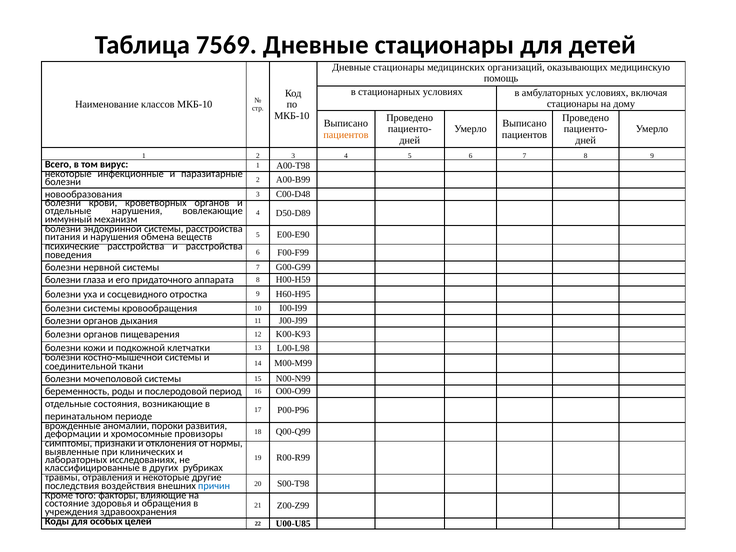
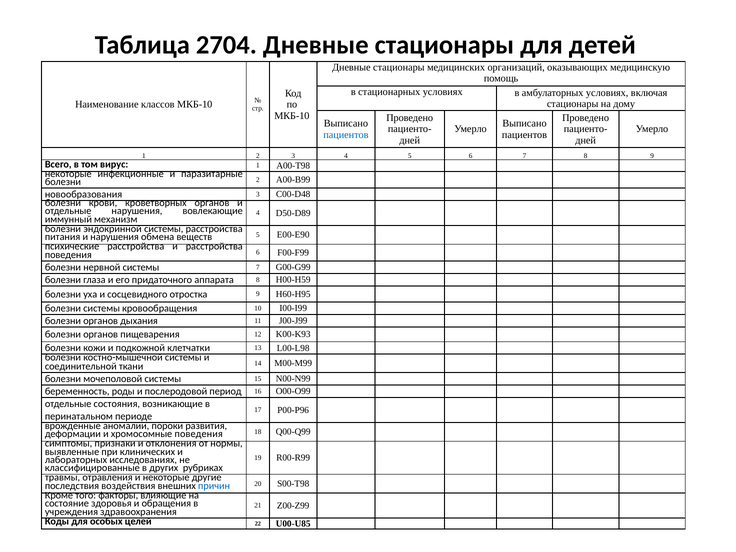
7569: 7569 -> 2704 (226, 45)
пациентов colour: orange -> blue (346, 135)
хромосомные провизоры: провизоры -> поведения (199, 434)
